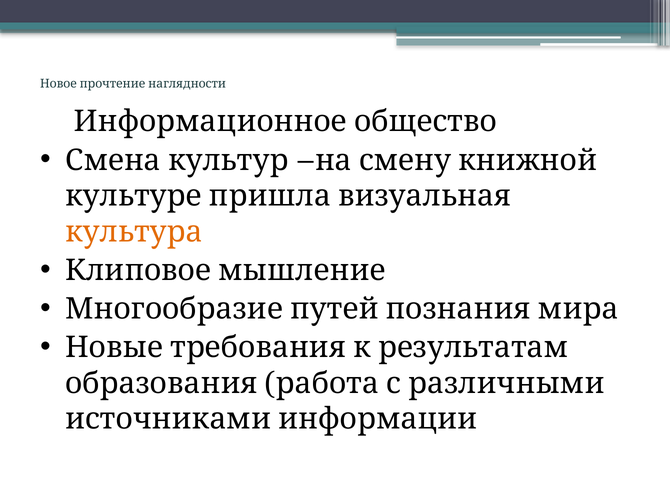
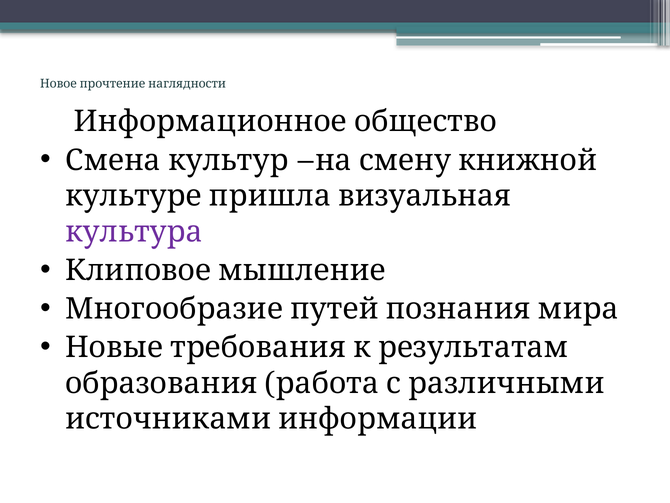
культура colour: orange -> purple (134, 232)
